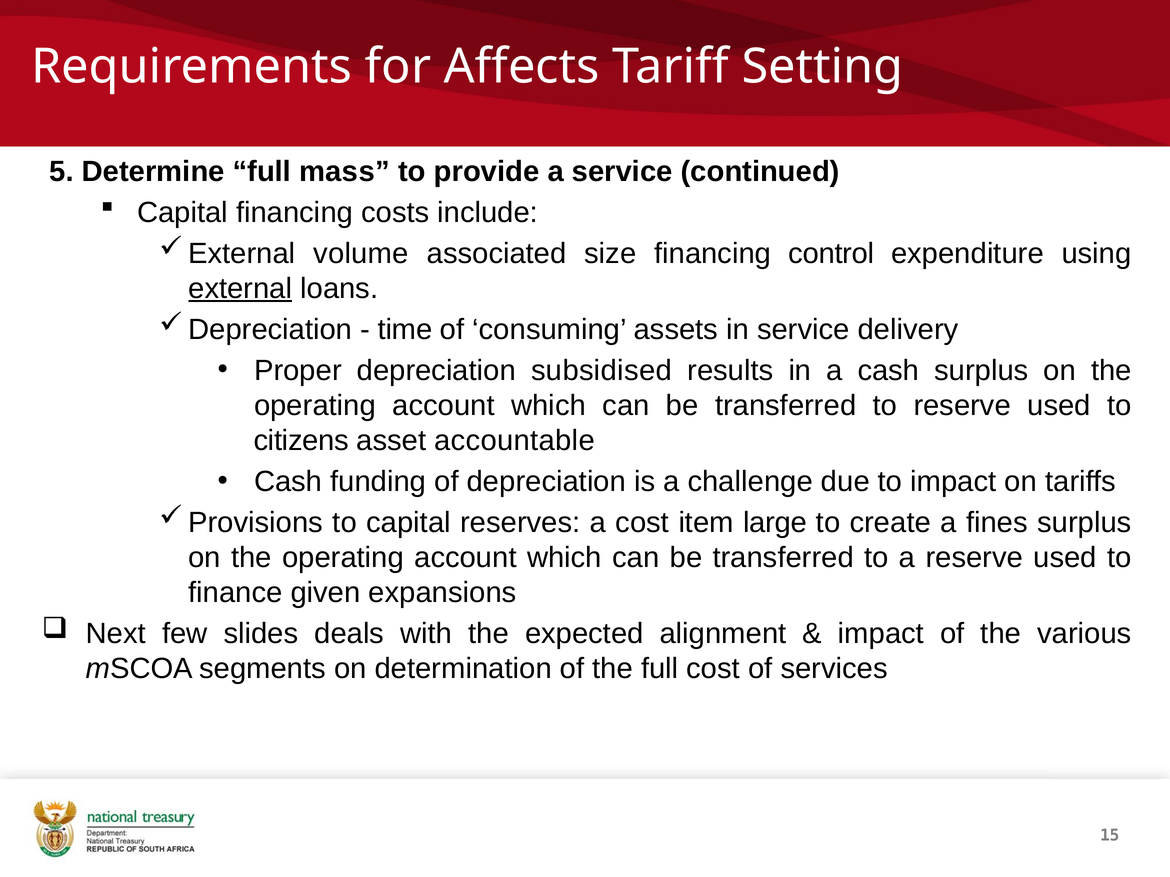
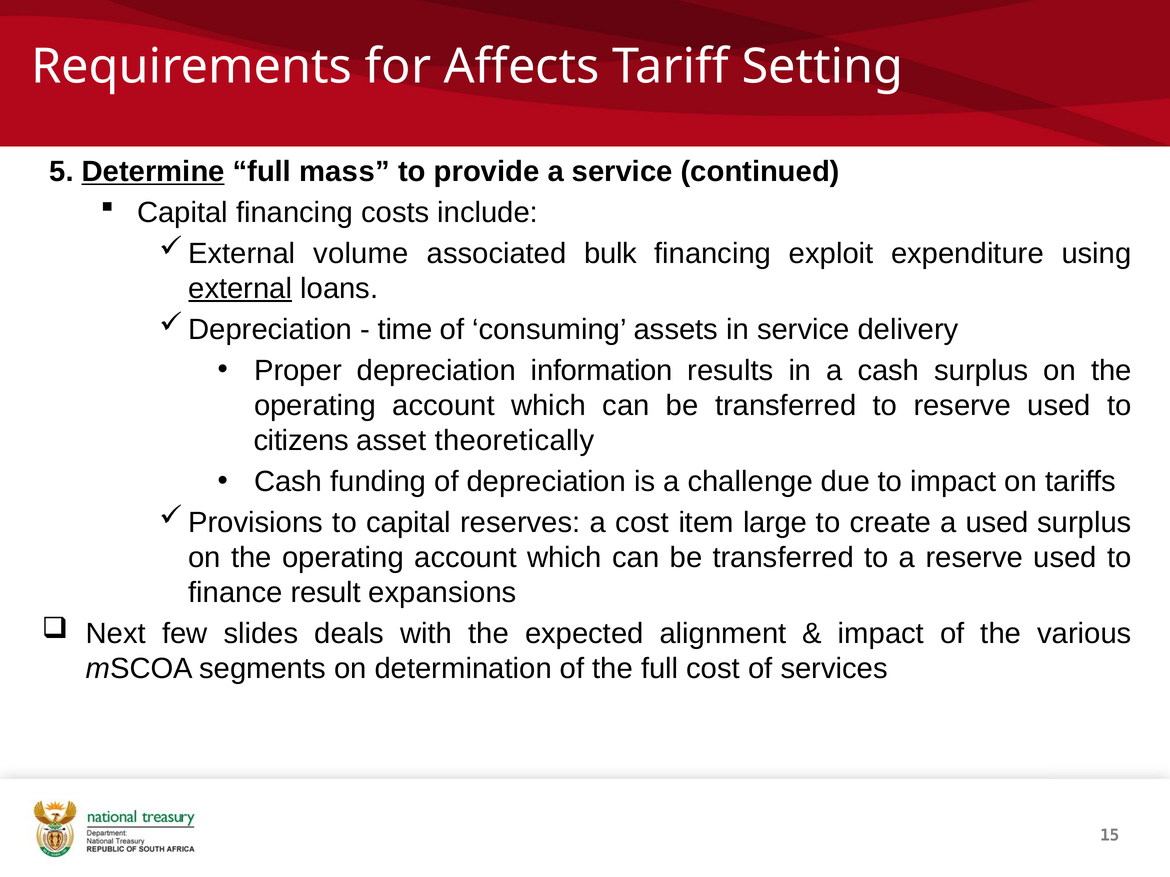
Determine underline: none -> present (153, 172)
size: size -> bulk (610, 254)
control: control -> exploit (831, 254)
subsidised: subsidised -> information (602, 371)
accountable: accountable -> theoretically (515, 441)
a fines: fines -> used (997, 523)
given: given -> result (326, 593)
